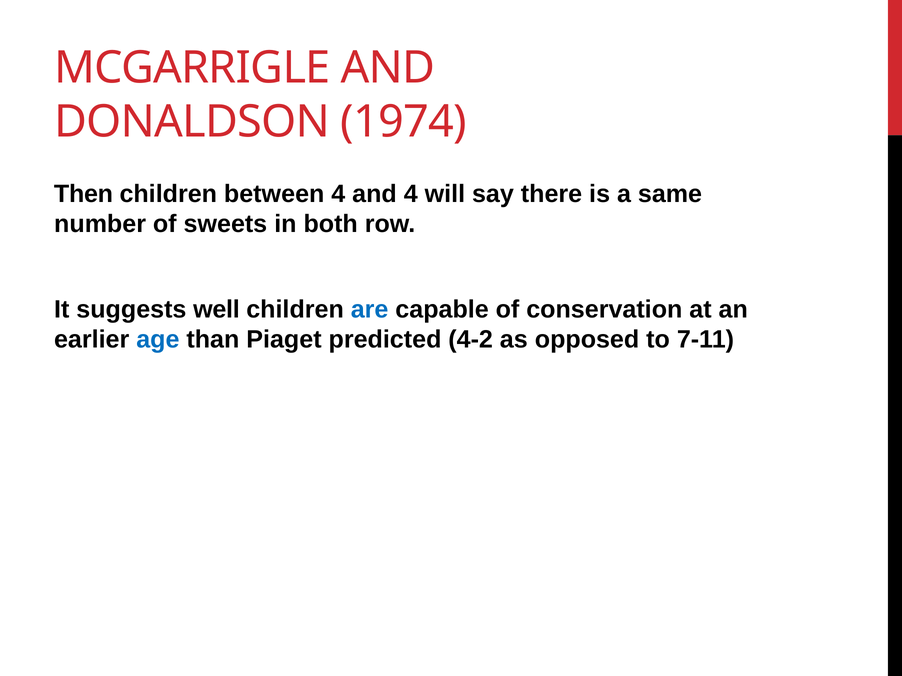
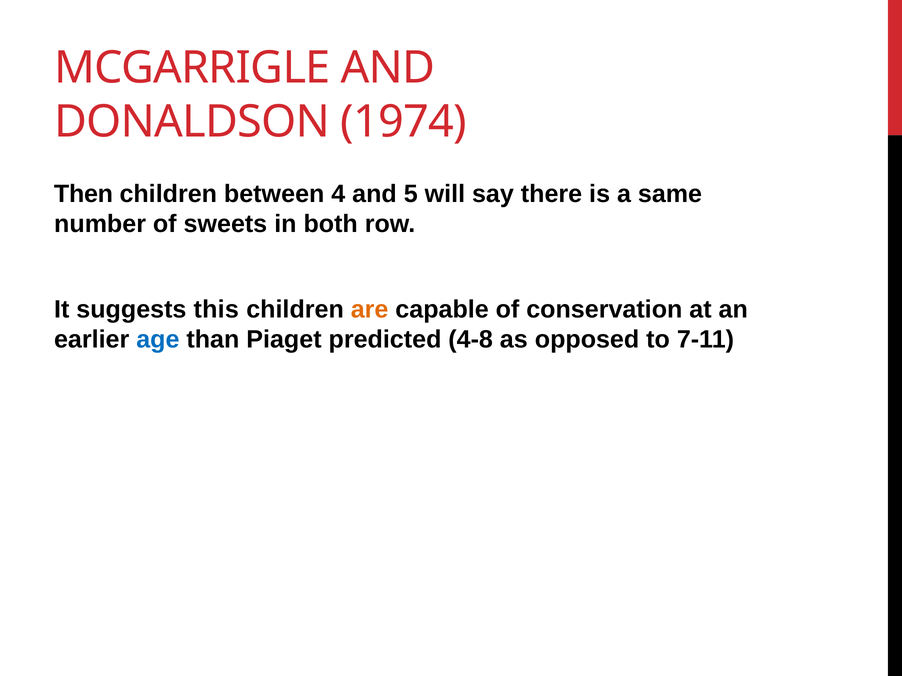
and 4: 4 -> 5 (411, 194)
well: well -> this (216, 309)
are colour: blue -> orange (370, 309)
4-2: 4-2 -> 4-8 (471, 340)
